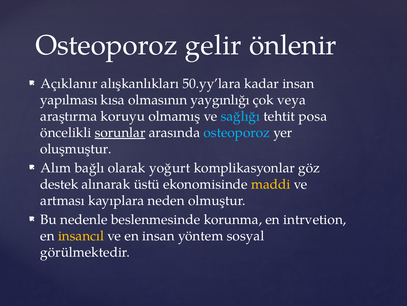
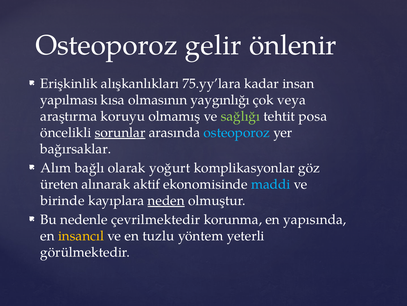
Açıklanır: Açıklanır -> Erişkinlik (69, 84)
50.yy’lara: 50.yy’lara -> 75.yy’lara (212, 84)
sağlığı colour: light blue -> light green (240, 116)
oluşmuştur: oluşmuştur -> bağırsaklar (76, 149)
destek: destek -> üreten (59, 184)
üstü: üstü -> aktif (147, 184)
maddi colour: yellow -> light blue (271, 184)
artması: artması -> birinde (62, 200)
neden underline: none -> present (166, 200)
beslenmesinde: beslenmesinde -> çevrilmektedir (156, 219)
intrvetion: intrvetion -> yapısında (315, 219)
en insan: insan -> tuzlu (158, 235)
sosyal: sosyal -> yeterli (246, 235)
